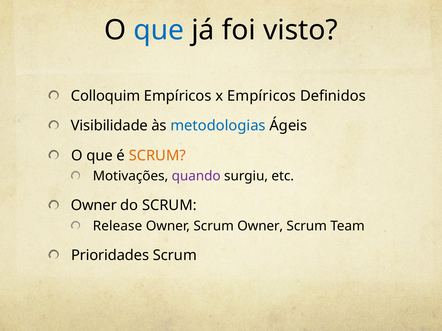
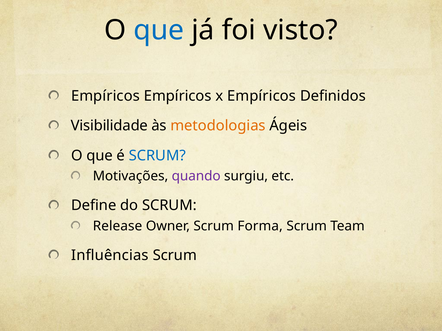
Colloquim: Colloquim -> Empíricos (106, 96)
metodologias colour: blue -> orange (218, 126)
SCRUM colour: orange -> blue (157, 156)
Owner: Owner -> Define (94, 206)
Scrum Owner: Owner -> Forma (260, 226)
Prioridades: Prioridades -> Influências (110, 256)
